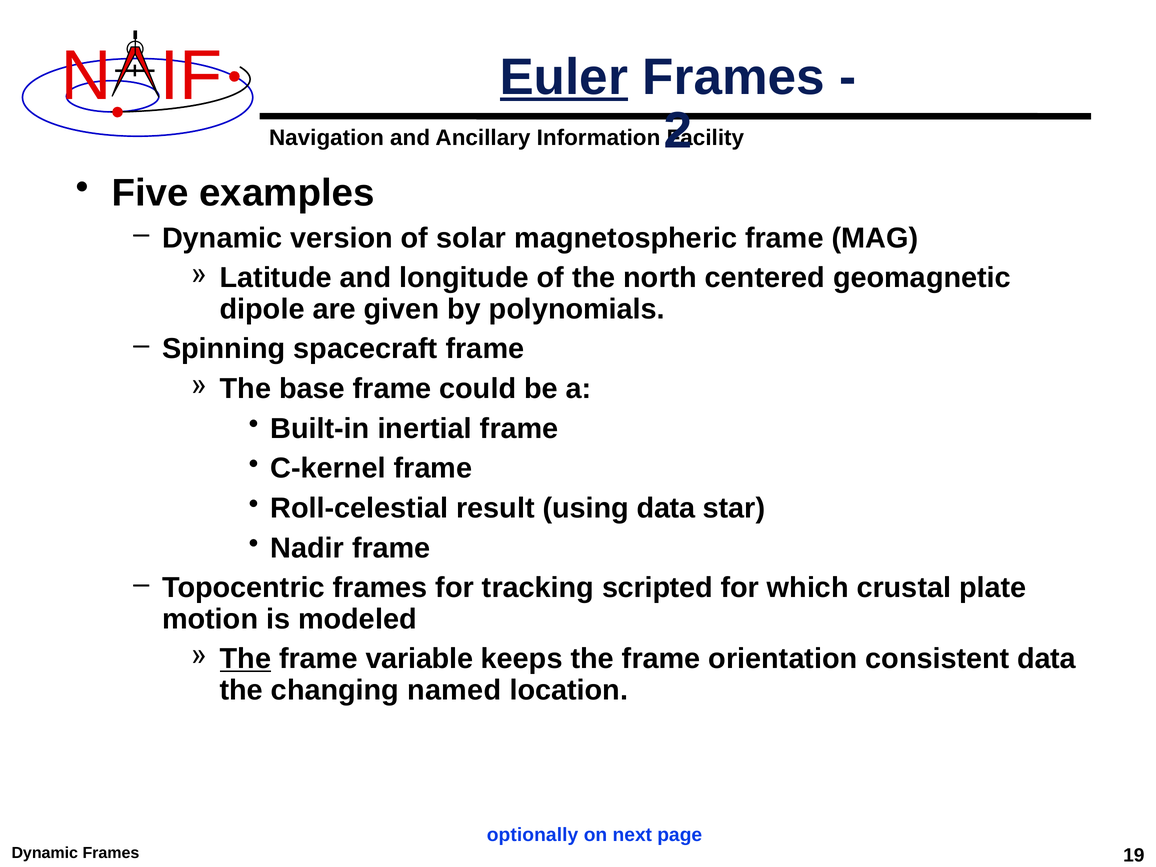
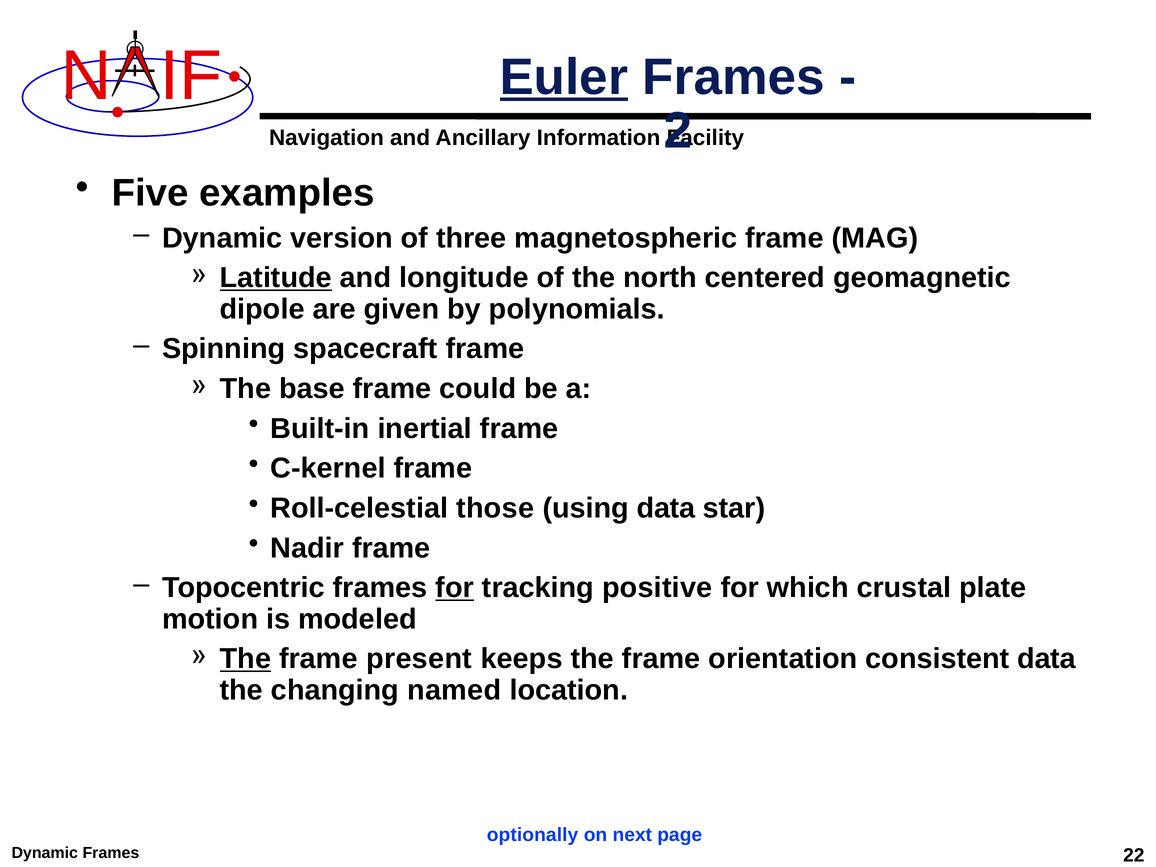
solar: solar -> three (471, 238)
Latitude underline: none -> present (276, 278)
result: result -> those (495, 509)
for underline: none -> present (455, 588)
scripted: scripted -> positive (657, 588)
variable: variable -> present (419, 659)
19: 19 -> 22 (1134, 856)
